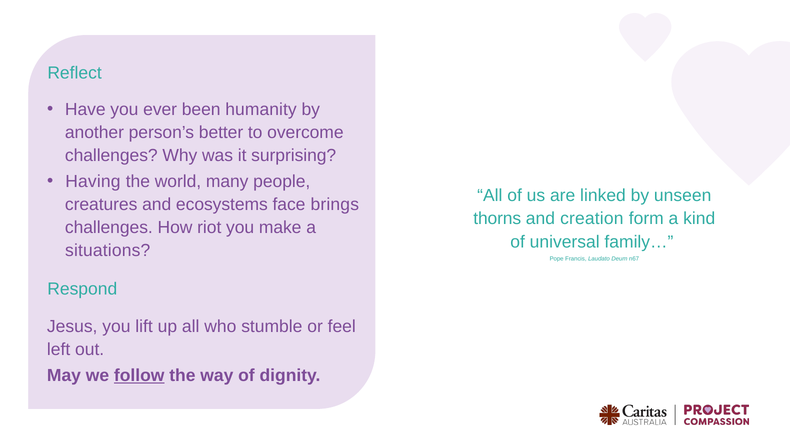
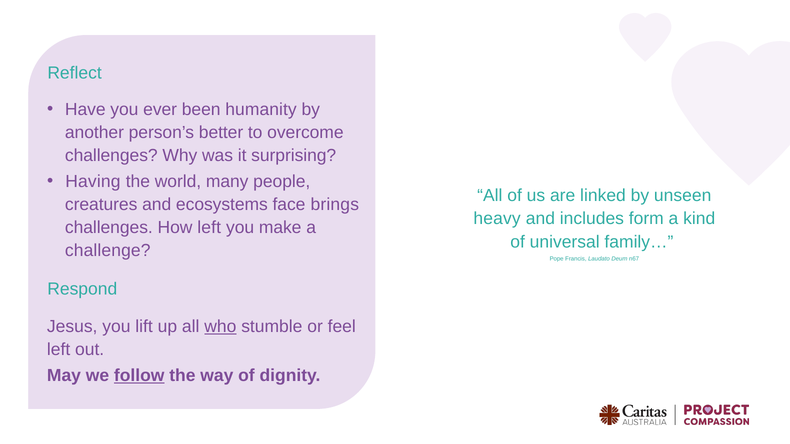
thorns: thorns -> heavy (497, 219)
creation: creation -> includes (592, 219)
How riot: riot -> left (209, 228)
situations: situations -> challenge (108, 251)
who underline: none -> present (220, 327)
